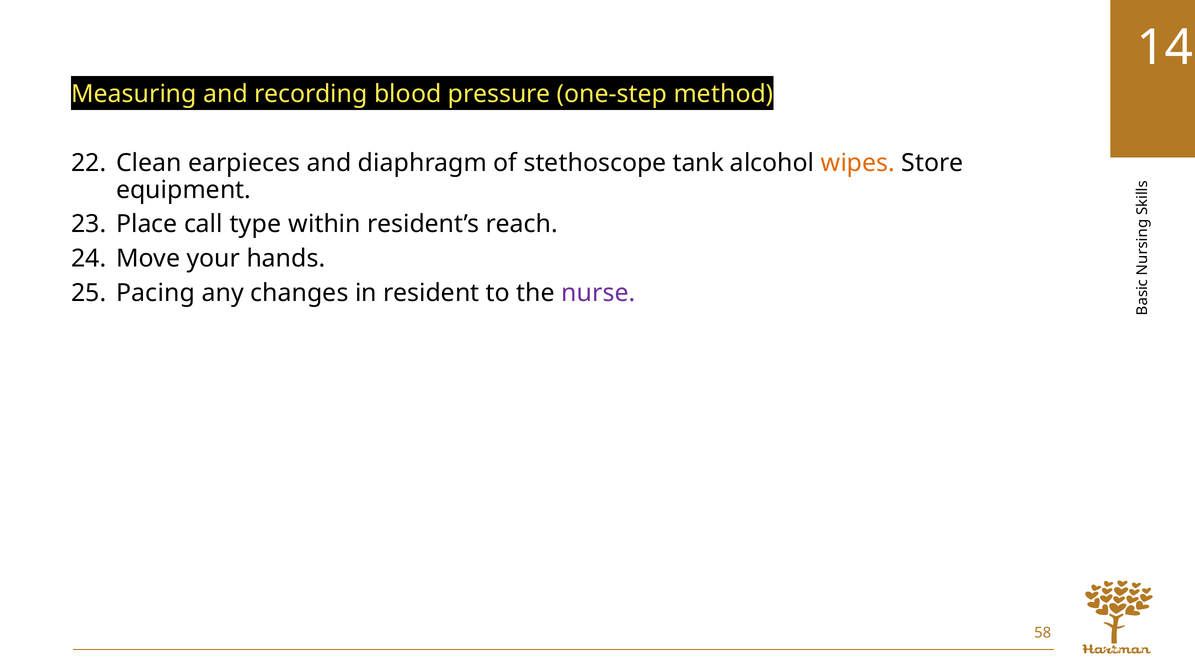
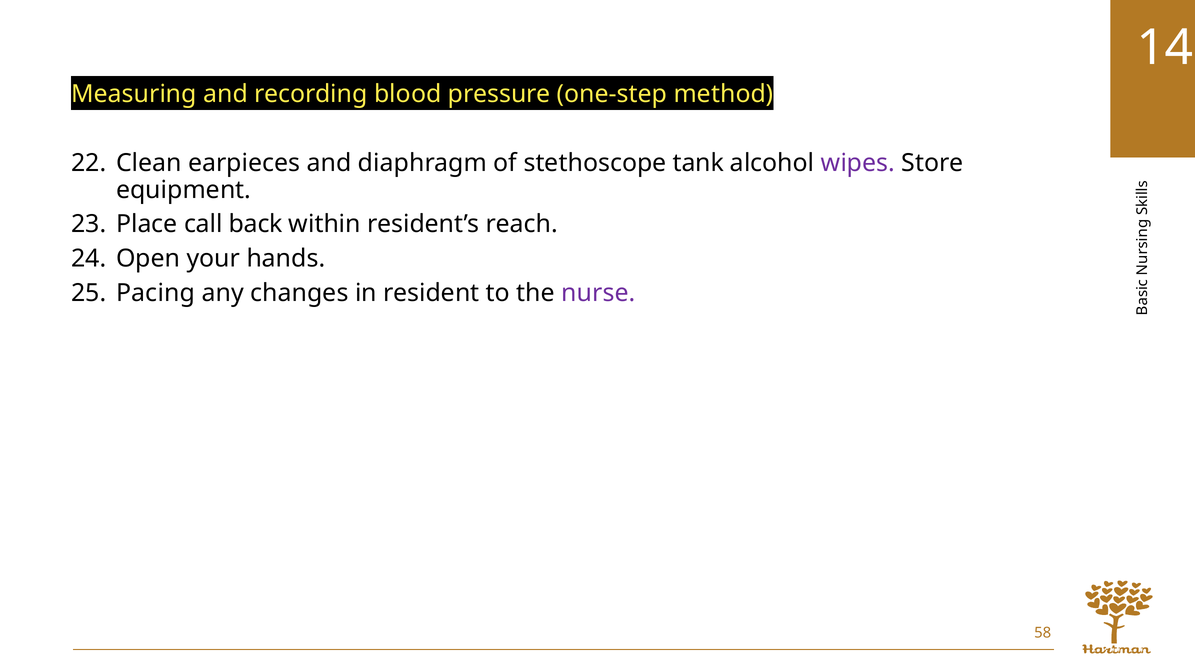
wipes colour: orange -> purple (858, 163)
type: type -> back (256, 224)
Move: Move -> Open (148, 259)
